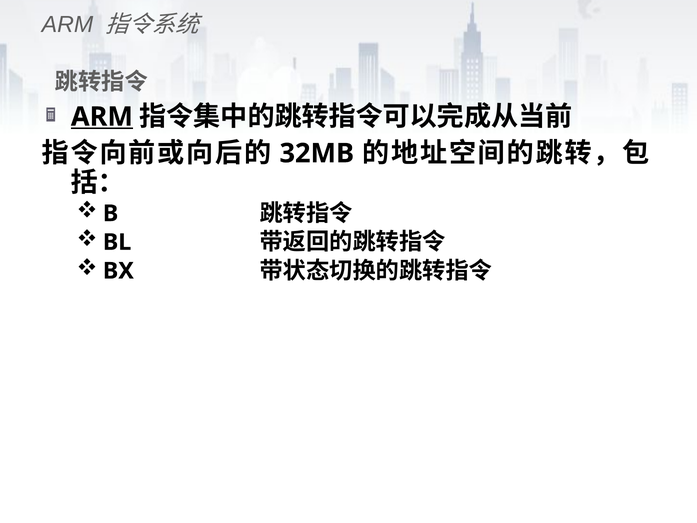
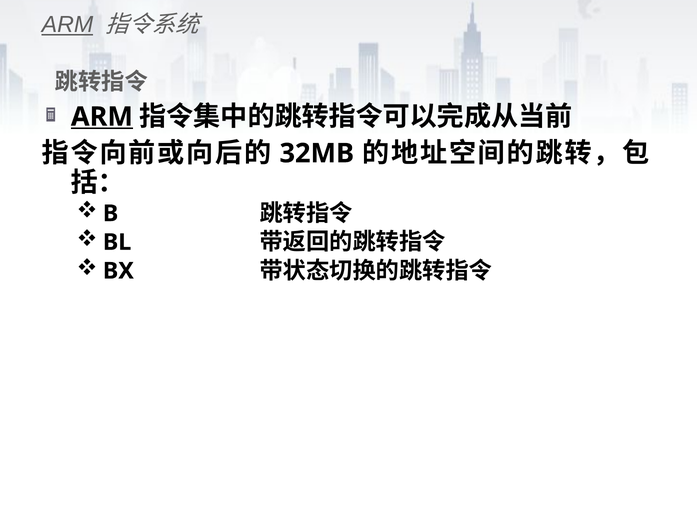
ARM underline: none -> present (67, 25)
